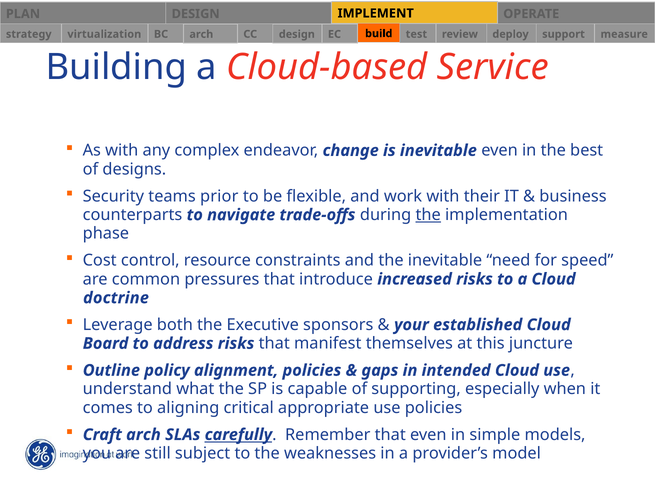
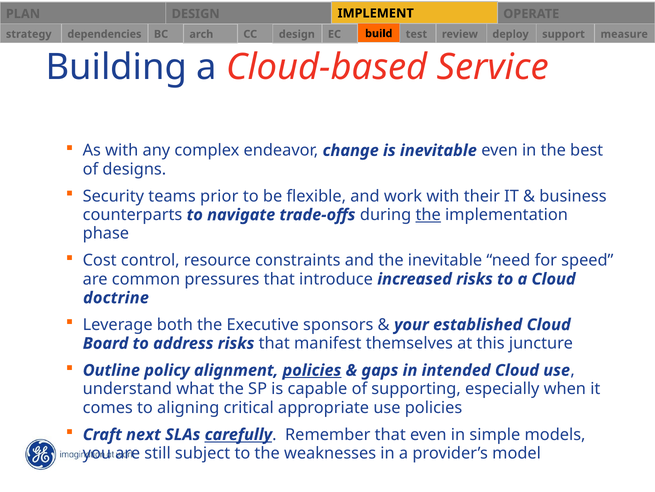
virtualization: virtualization -> dependencies (104, 34)
policies underline: none -> present (312, 370)
Craft arch: arch -> next (143, 434)
